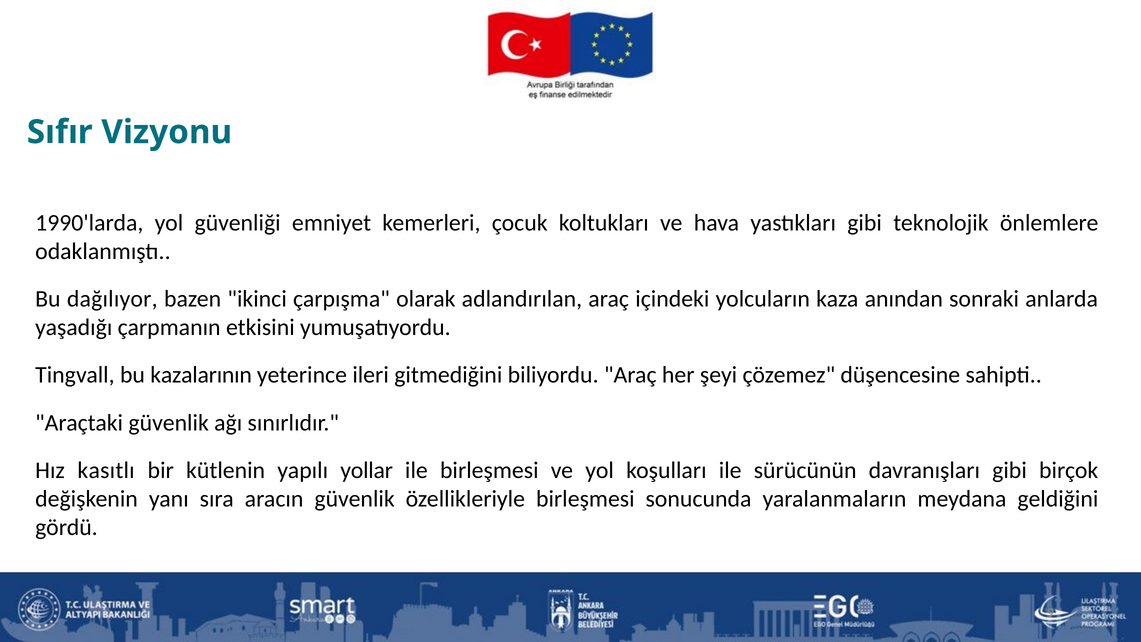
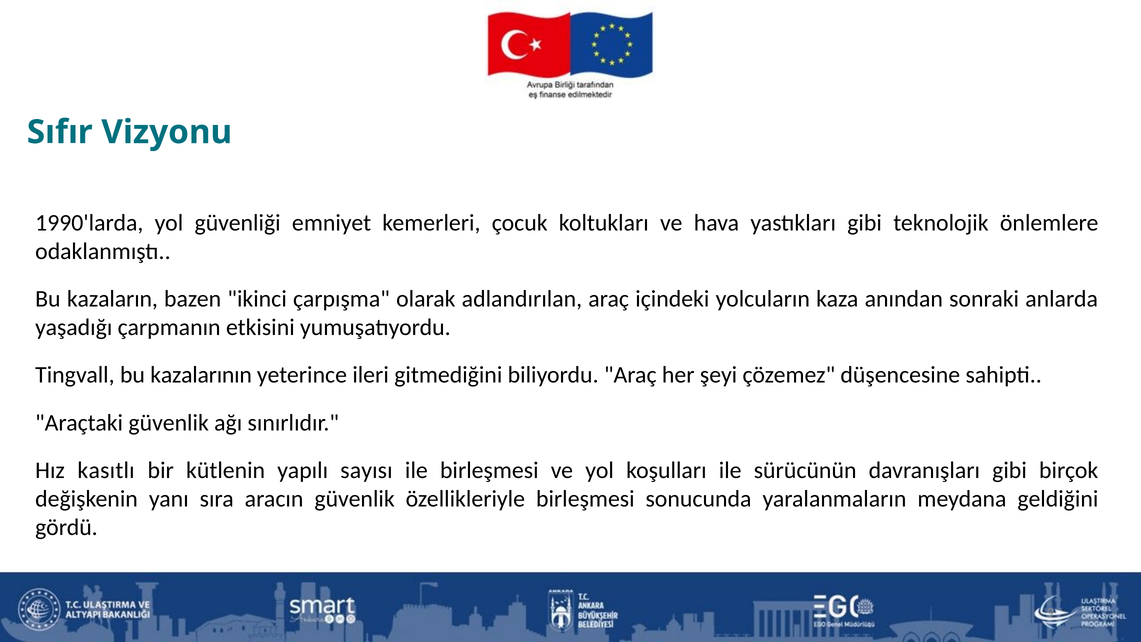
dağılıyor: dağılıyor -> kazaların (112, 299)
yollar: yollar -> sayısı (366, 470)
